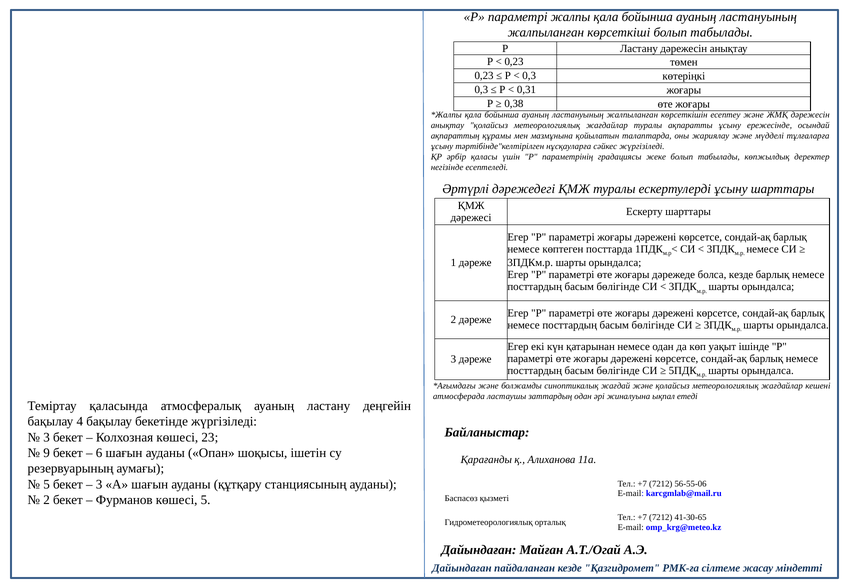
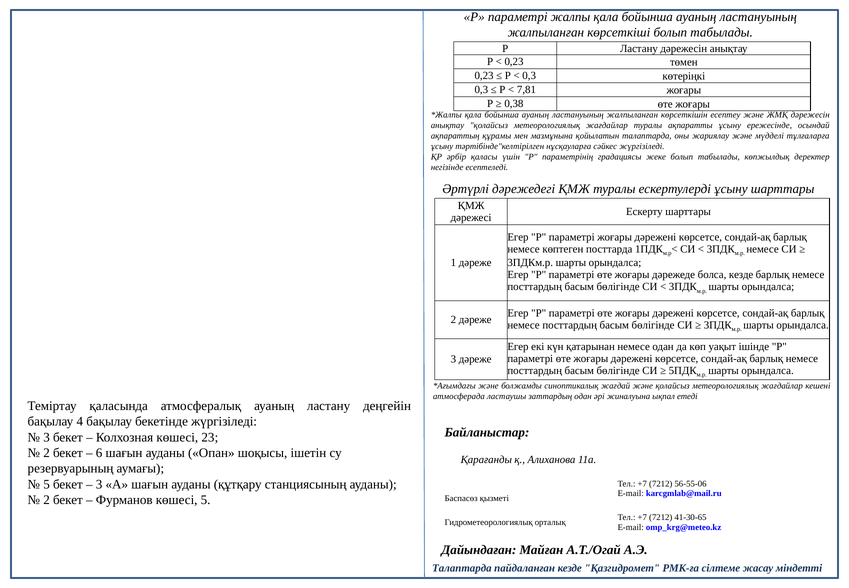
0,31: 0,31 -> 7,81 (526, 90)
9: 9 -> 2 (47, 453)
Дайындаған: Дайындаған -> Талаптарда (462, 568)
